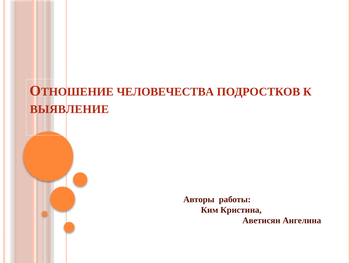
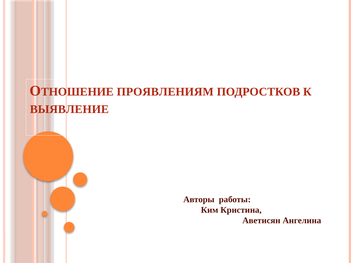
ЧЕЛОВЕЧЕСТВА: ЧЕЛОВЕЧЕСТВА -> ПРОЯВЛЕНИЯМ (165, 92)
